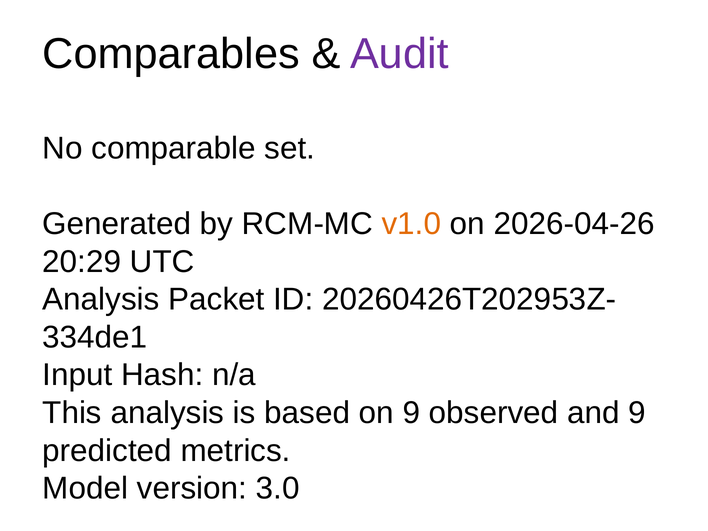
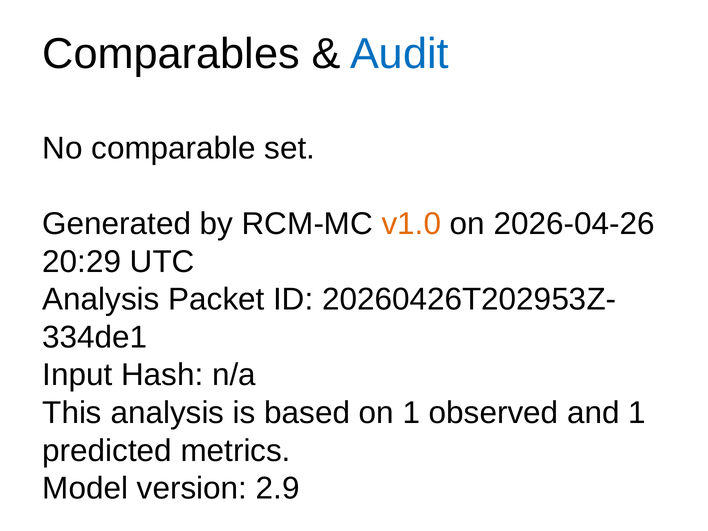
Audit colour: purple -> blue (399, 54)
on 9: 9 -> 1 (411, 413)
and 9: 9 -> 1 (637, 413)
3.0: 3.0 -> 2.9 (278, 488)
